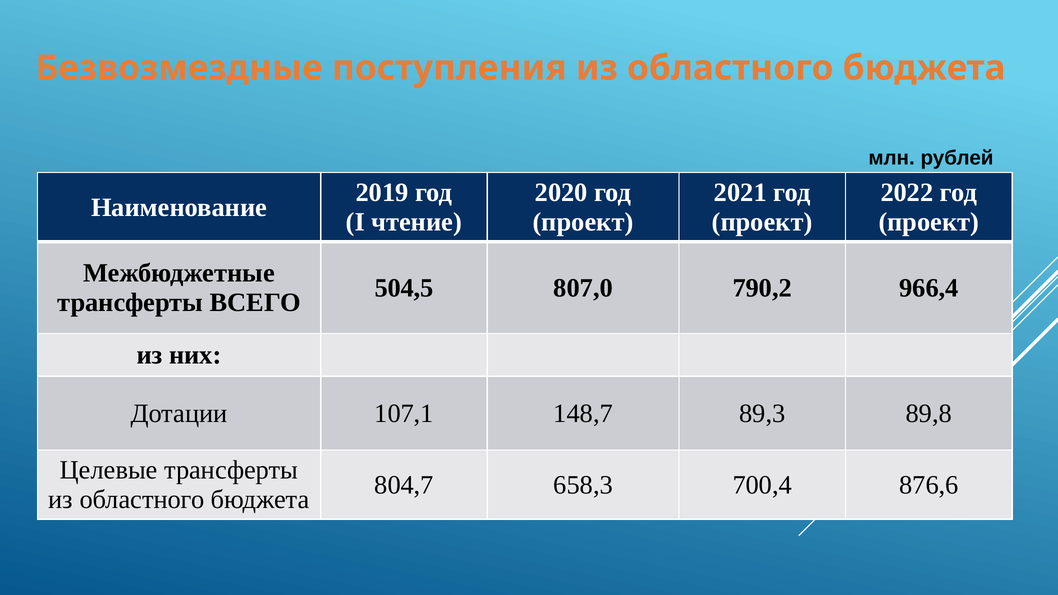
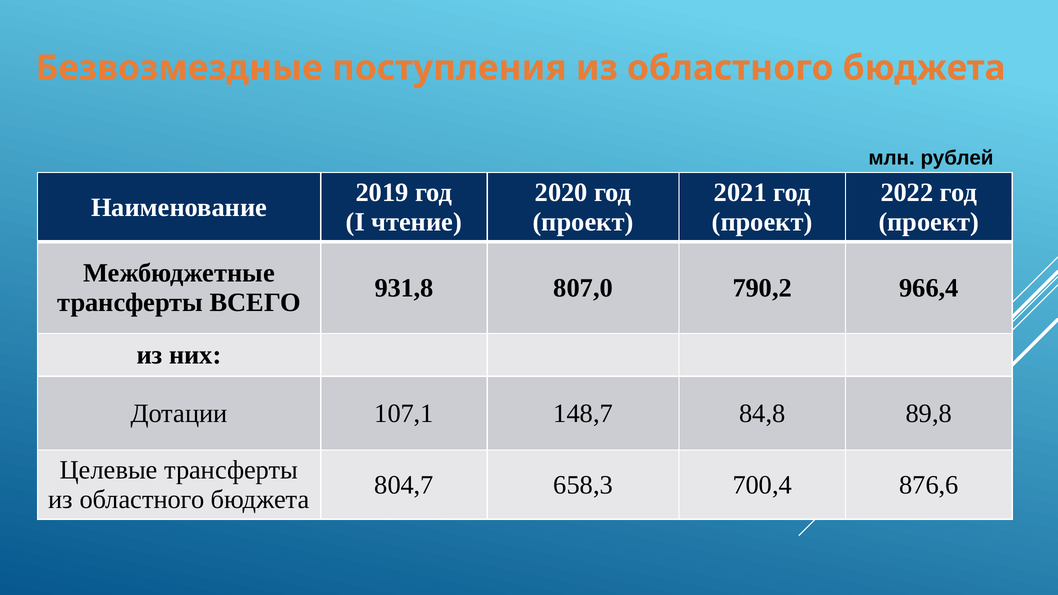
504,5: 504,5 -> 931,8 (404, 288)
89,3: 89,3 -> 84,8 (762, 414)
